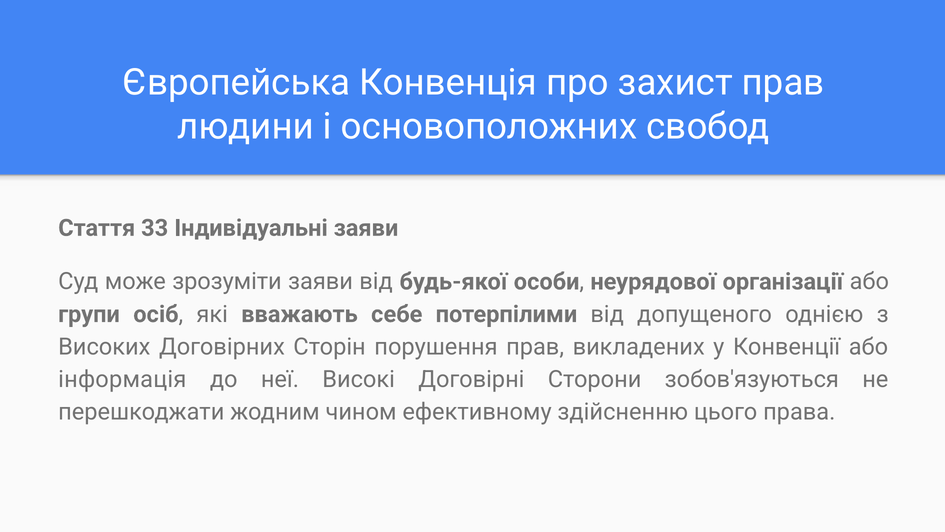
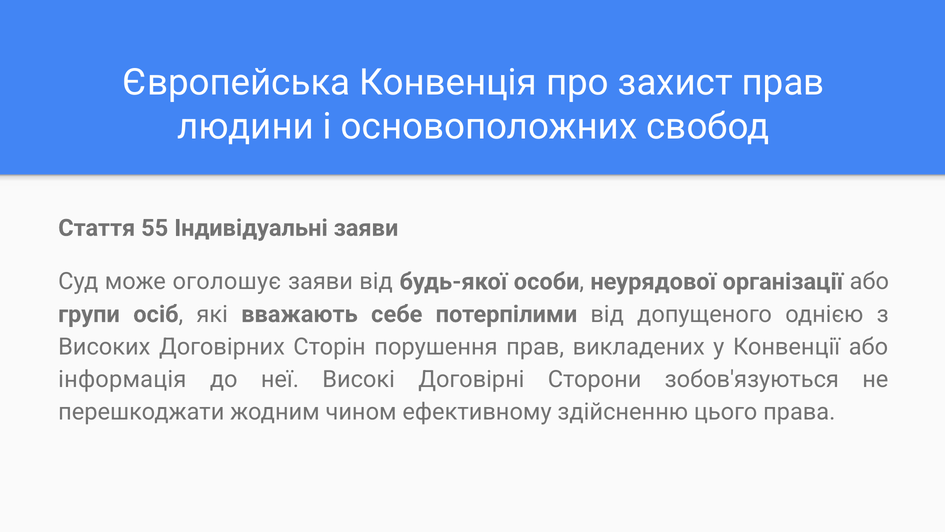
33: 33 -> 55 (155, 228)
зрозуміти: зрозуміти -> оголошує (227, 281)
